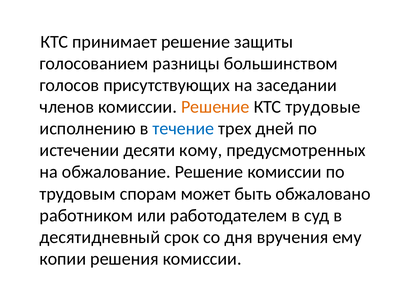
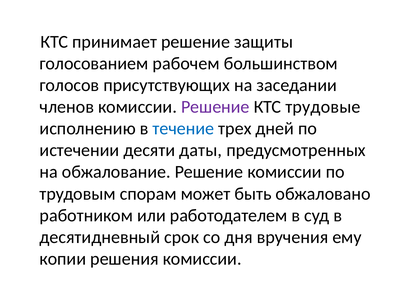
разницы: разницы -> рабочем (186, 63)
Решение colour: orange -> purple (215, 107)
кому: кому -> даты (201, 150)
